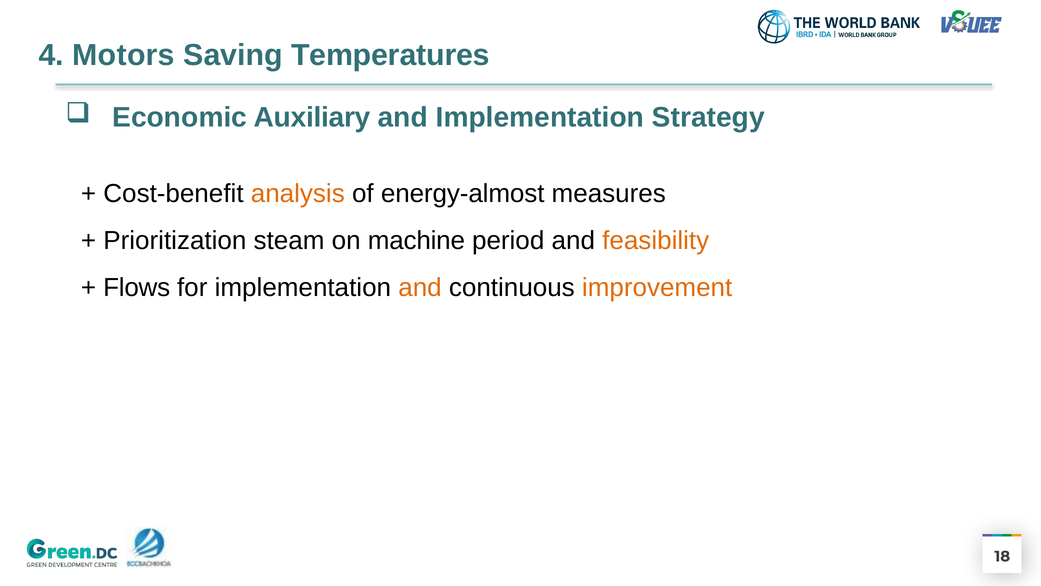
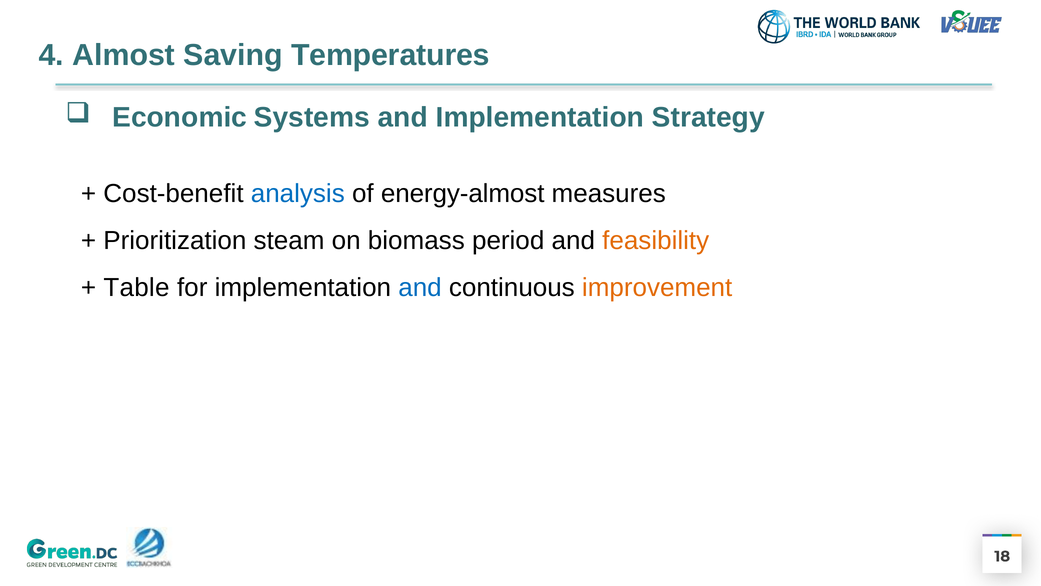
Motors: Motors -> Almost (124, 55)
Auxiliary: Auxiliary -> Systems (312, 117)
analysis colour: orange -> blue (298, 194)
machine: machine -> biomass (416, 240)
Flows: Flows -> Table (136, 287)
and colour: orange -> blue (420, 287)
